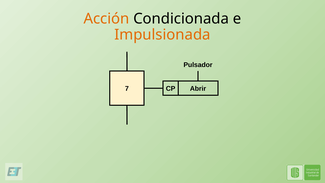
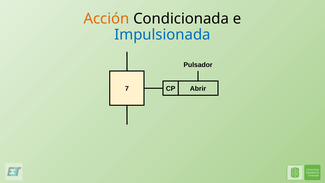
Impulsionada colour: orange -> blue (162, 35)
